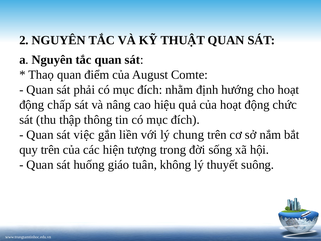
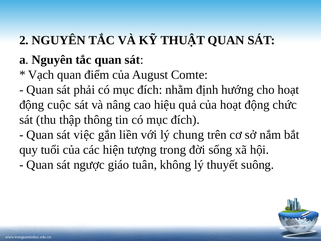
Thaọ: Thaọ -> Vạch (41, 75)
chấp: chấp -> cuộc (59, 105)
quy trên: trên -> tuổi (50, 150)
huống: huống -> ngược (89, 165)
